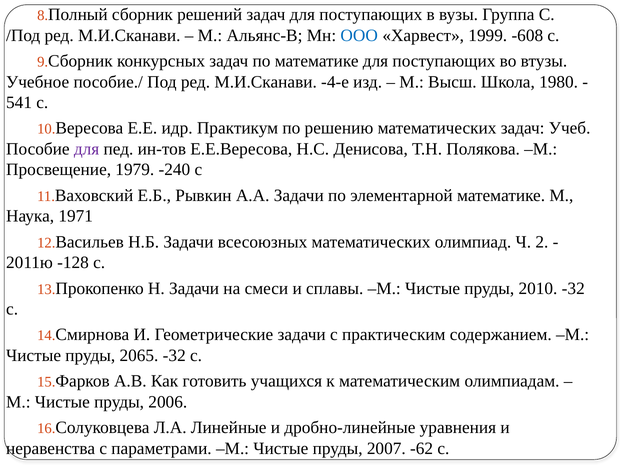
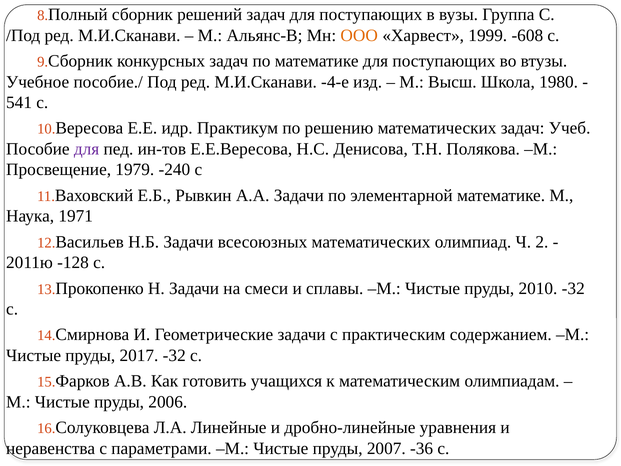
ООО colour: blue -> orange (359, 35)
2065: 2065 -> 2017 (139, 355)
-62: -62 -> -36 (422, 448)
